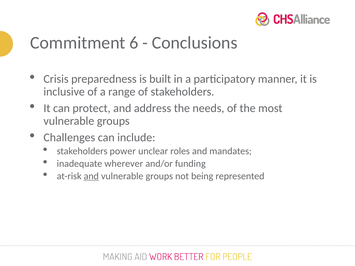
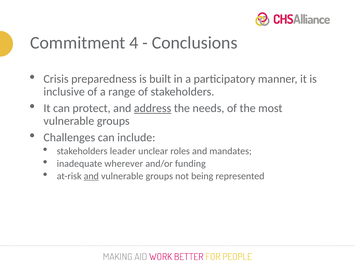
6: 6 -> 4 (134, 43)
address underline: none -> present (153, 108)
power: power -> leader (123, 151)
